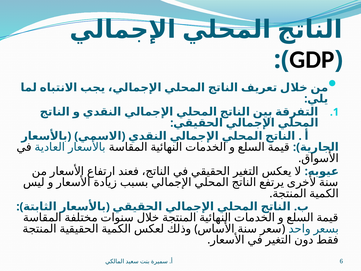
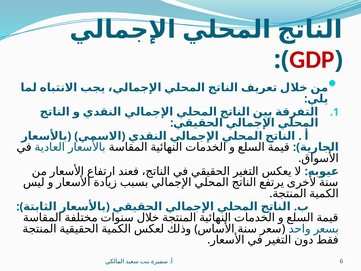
GDP colour: black -> red (312, 60)
